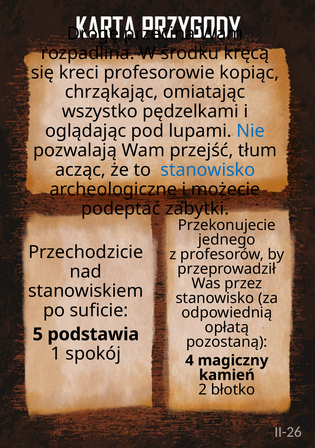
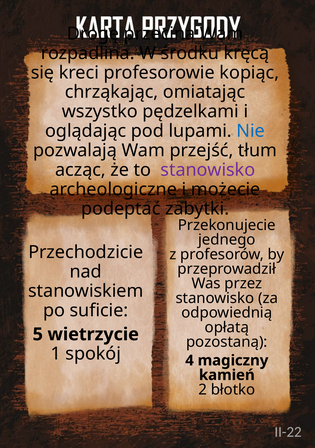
stanowisko colour: blue -> purple (208, 170)
podstawia: podstawia -> wietrzycie (93, 334)
II-26: II-26 -> II-22 (288, 431)
